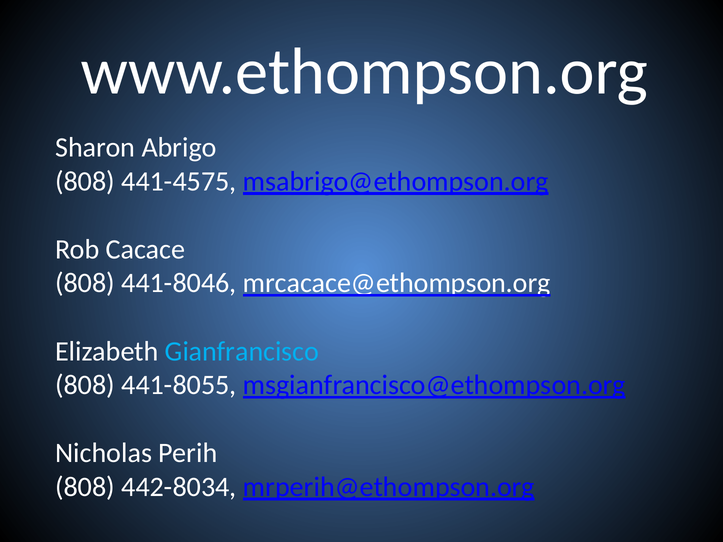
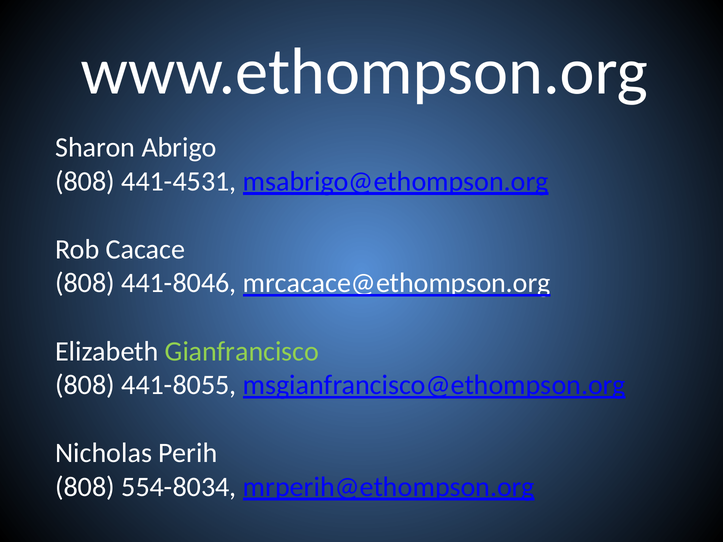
441-4575: 441-4575 -> 441-4531 (179, 181)
Gianfrancisco colour: light blue -> light green (242, 351)
442-8034: 442-8034 -> 554-8034 (179, 487)
